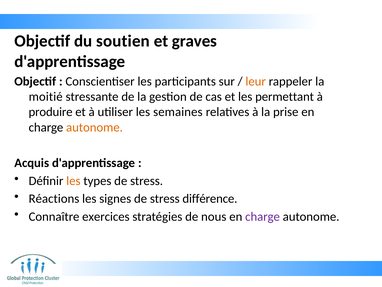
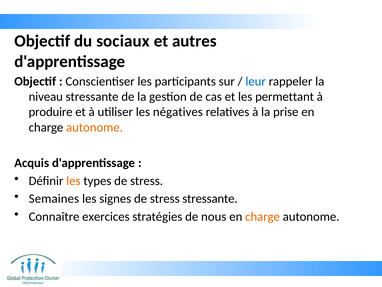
soutien: soutien -> sociaux (123, 41)
graves: graves -> autres (194, 41)
leur colour: orange -> blue (256, 81)
moitié: moitié -> niveau (46, 97)
semaines: semaines -> négatives (178, 112)
Réactions: Réactions -> Semaines (54, 198)
stress différence: différence -> stressante (210, 198)
charge colour: purple -> orange (263, 216)
